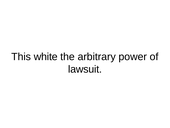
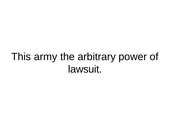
white: white -> army (46, 57)
